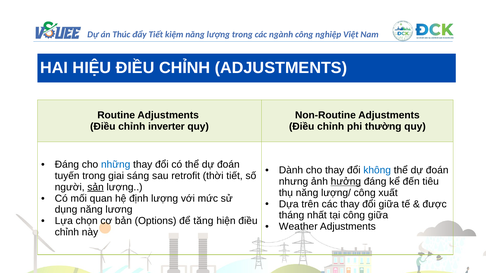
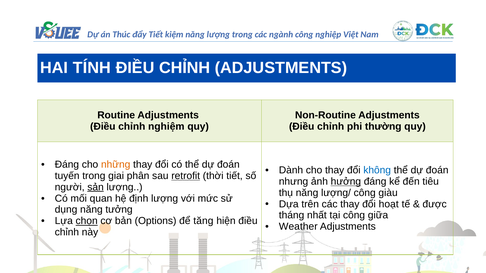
HIỆU: HIỆU -> TÍNH (92, 68)
inverter: inverter -> nghiệm (166, 127)
những colour: blue -> orange (116, 165)
sáng: sáng -> phân (138, 176)
retrofit underline: none -> present (186, 176)
xuất: xuất -> giàu (388, 193)
đổi giữa: giữa -> hoạt (389, 204)
lương: lương -> tưởng (119, 210)
chọn underline: none -> present (87, 221)
